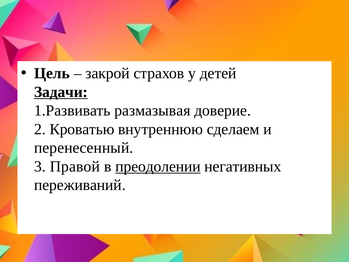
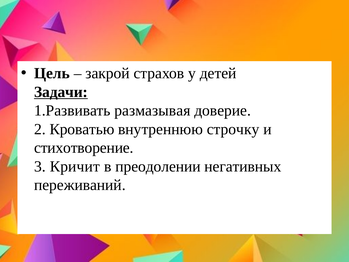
сделаем: сделаем -> строчку (233, 129)
перенесенный: перенесенный -> стихотворение (84, 148)
Правой: Правой -> Кричит (75, 166)
преодолении underline: present -> none (158, 166)
